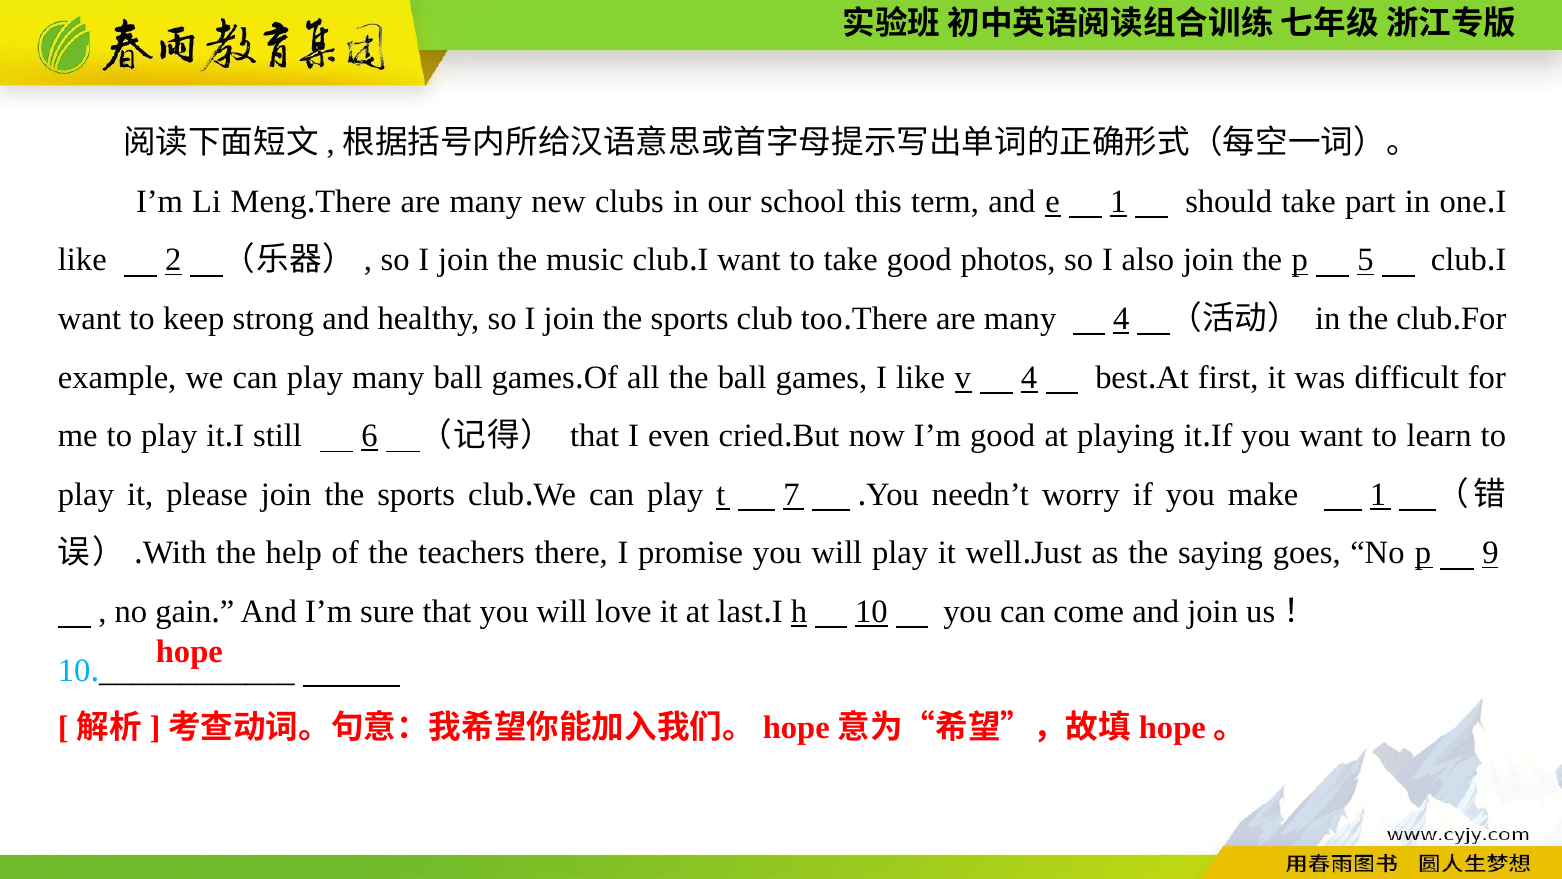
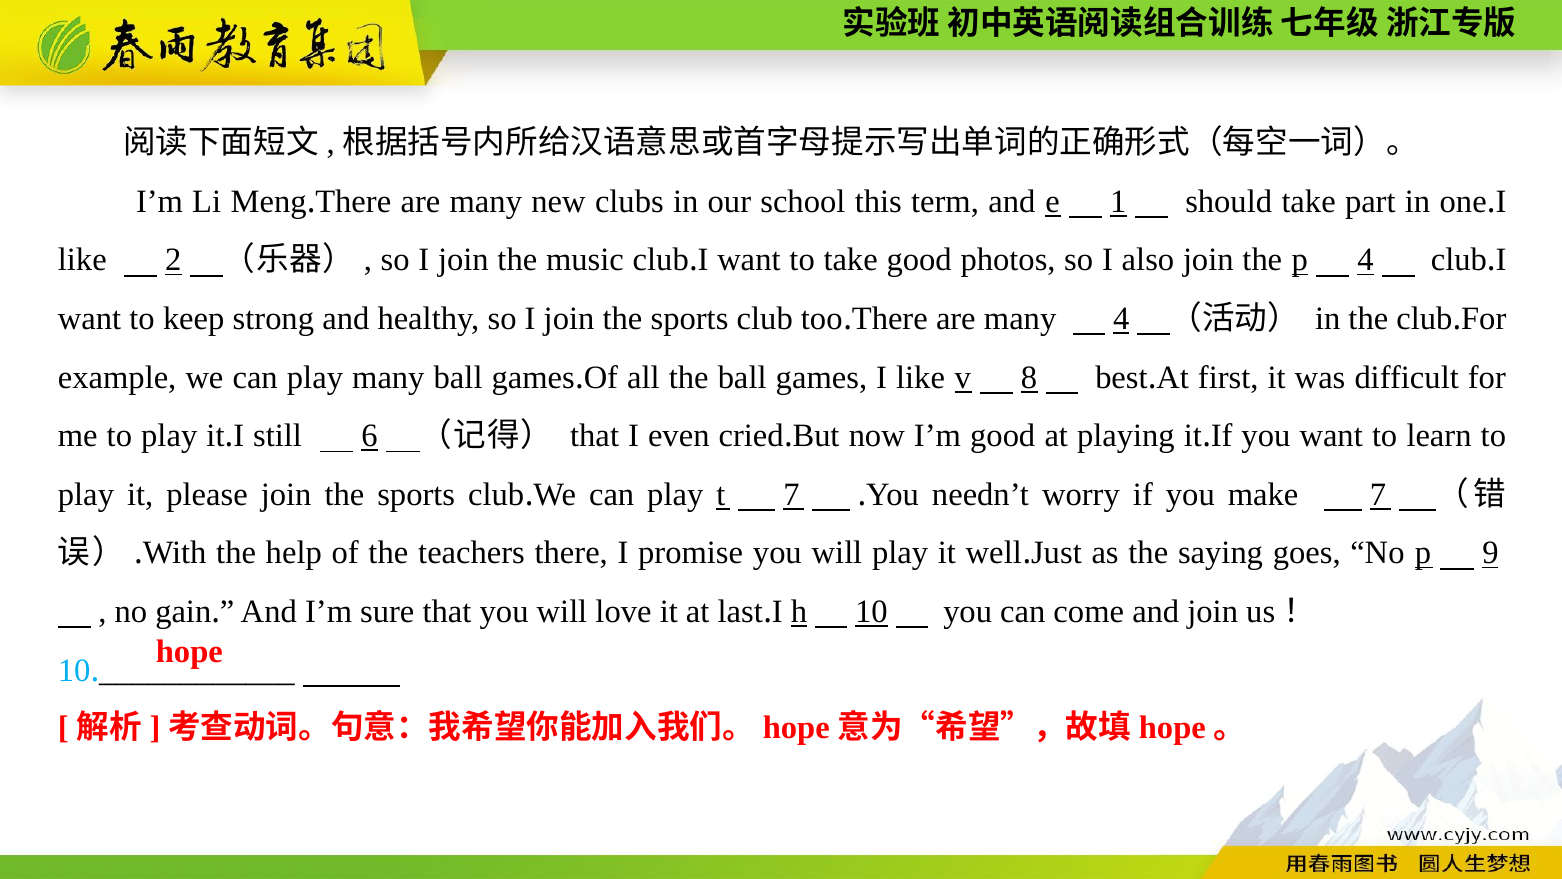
p 5: 5 -> 4 (1365, 260)
v 4: 4 -> 8 (1029, 377)
make 1: 1 -> 7 (1378, 494)
